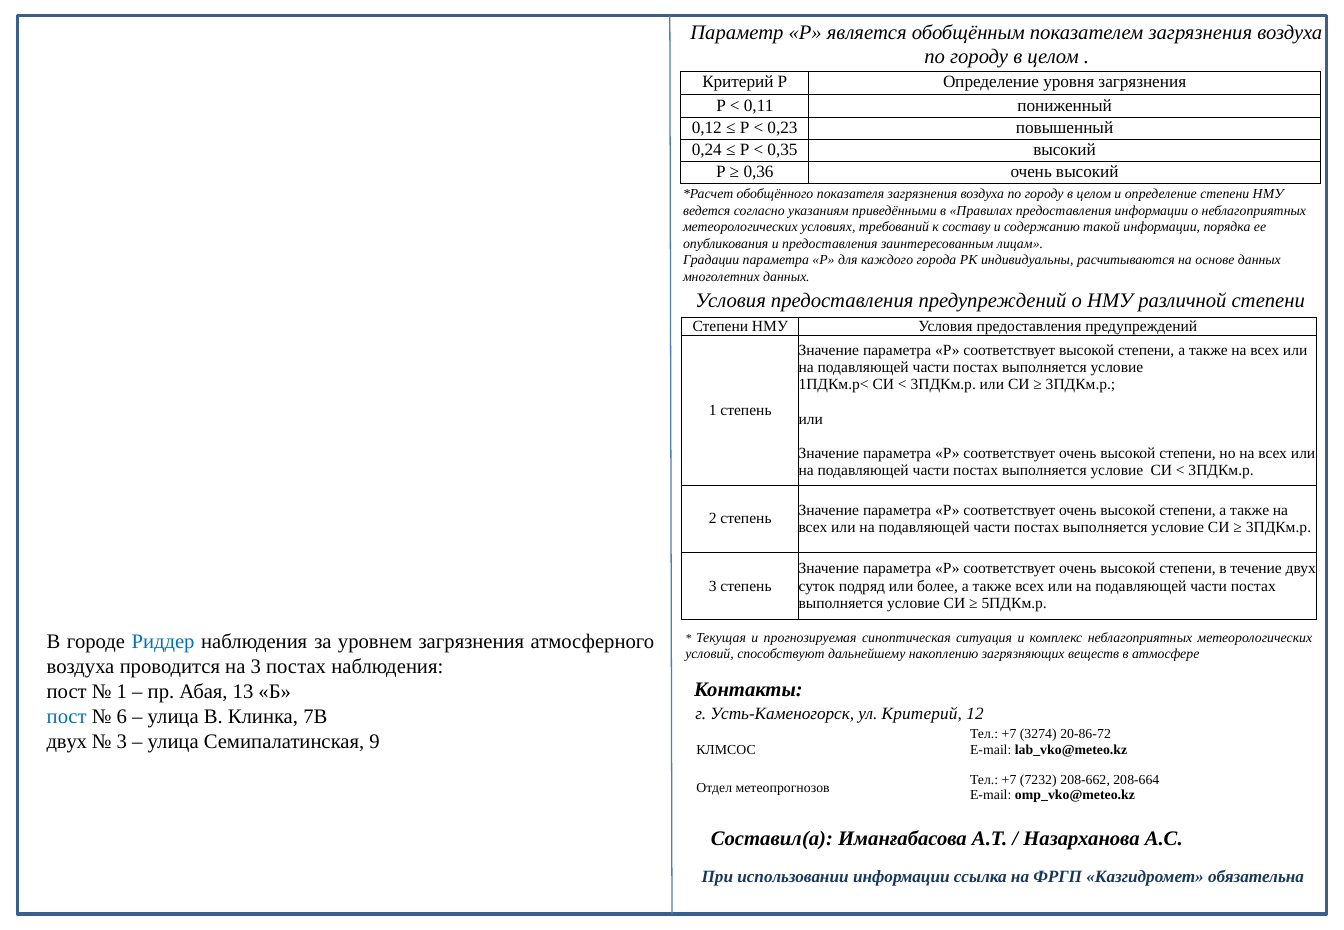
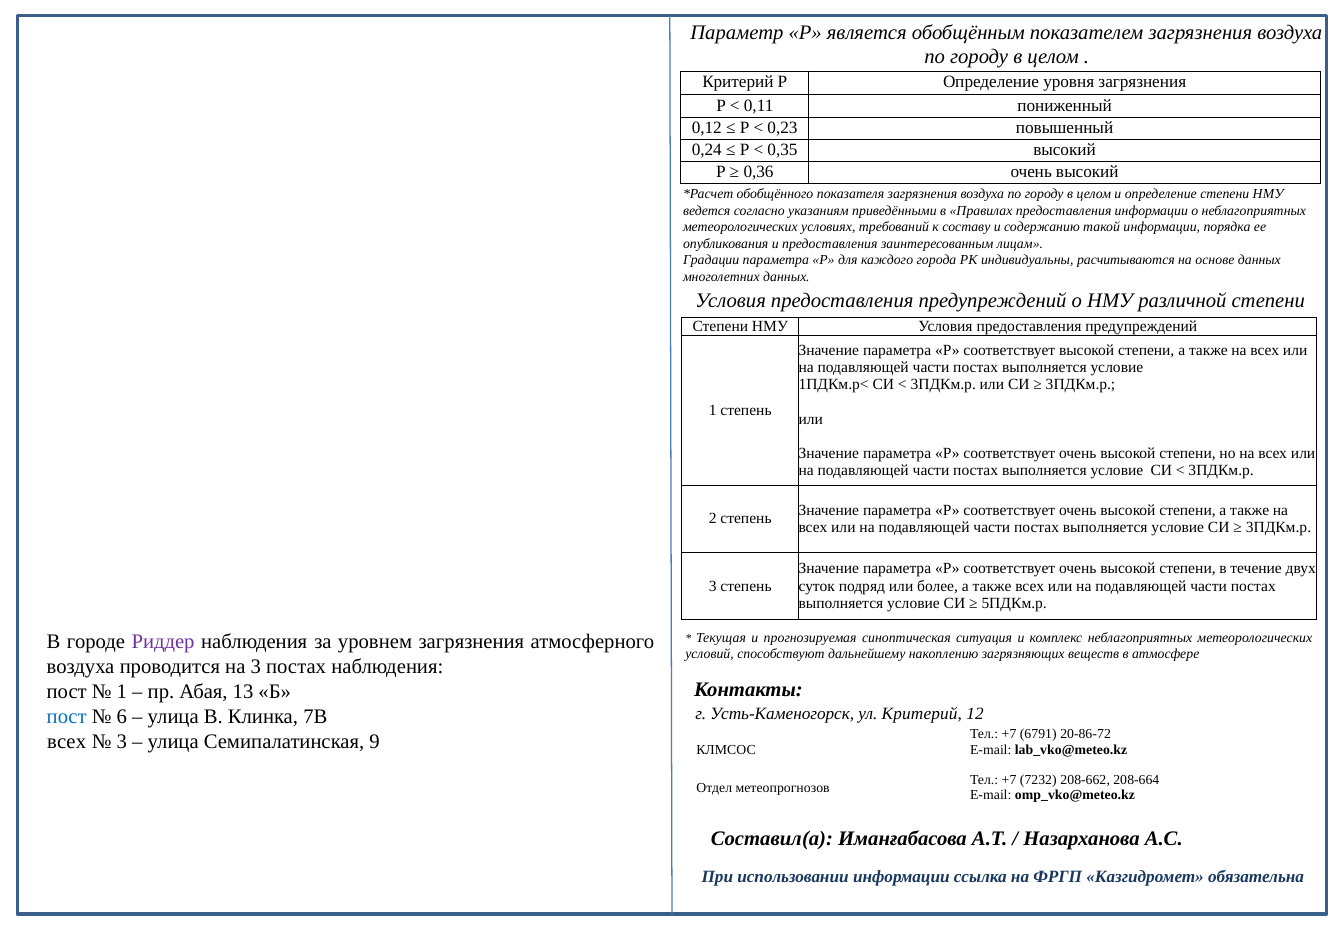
Риддер colour: blue -> purple (163, 642)
3274: 3274 -> 6791 (1038, 735)
двух: двух -> всех (67, 742)
